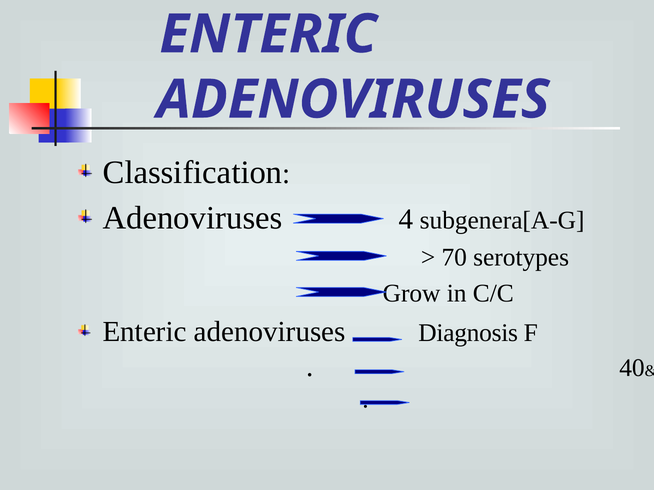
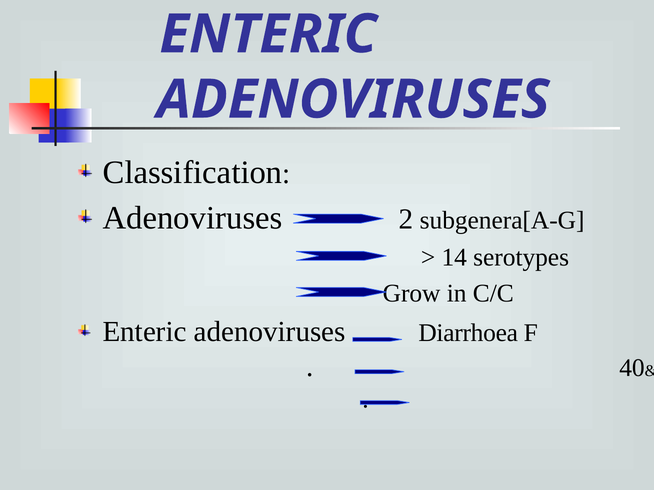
4: 4 -> 2 (406, 220)
70: 70 -> 14 (454, 258)
Diagnosis: Diagnosis -> Diarrhoea (468, 333)
